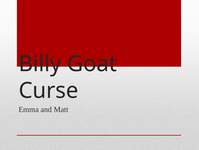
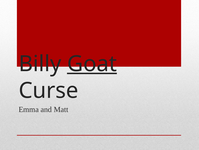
Goat underline: none -> present (92, 64)
